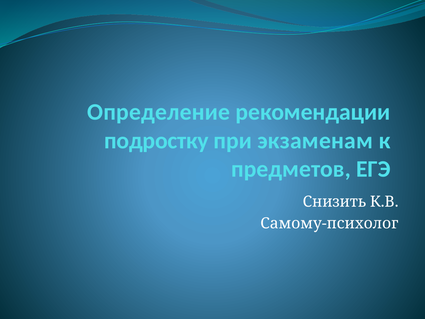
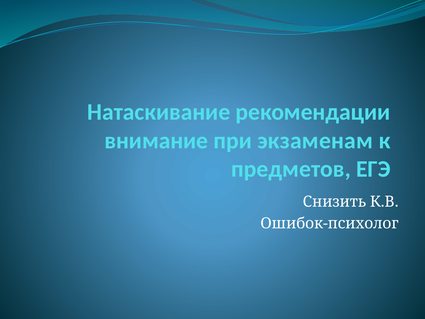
Определение: Определение -> Натаскивание (159, 112)
подростку: подростку -> внимание (156, 140)
Самому-психолог: Самому-психолог -> Ошибок-психолог (329, 223)
